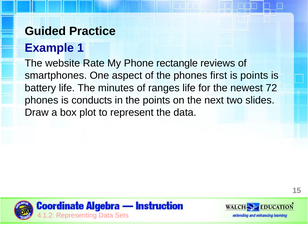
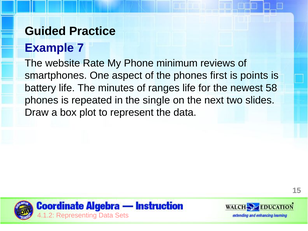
1: 1 -> 7 (80, 48)
rectangle: rectangle -> minimum (177, 63)
72: 72 -> 58 (271, 88)
conducts: conducts -> repeated (92, 100)
the points: points -> single (156, 100)
